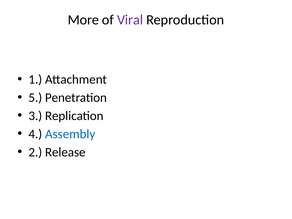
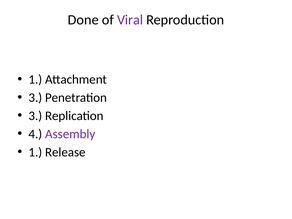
More: More -> Done (83, 20)
5: 5 -> 3 (35, 98)
Assembly colour: blue -> purple (70, 134)
2: 2 -> 1 (35, 152)
